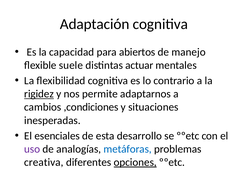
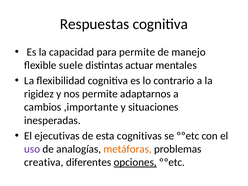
Adaptación: Adaptación -> Respuestas (95, 24)
para abiertos: abiertos -> permite (137, 52)
rigidez underline: present -> none (39, 94)
,condiciones: ,condiciones -> ,importante (91, 107)
esenciales: esenciales -> ejecutivas (57, 136)
desarrollo: desarrollo -> cognitivas (139, 136)
metáforas colour: blue -> orange (128, 149)
